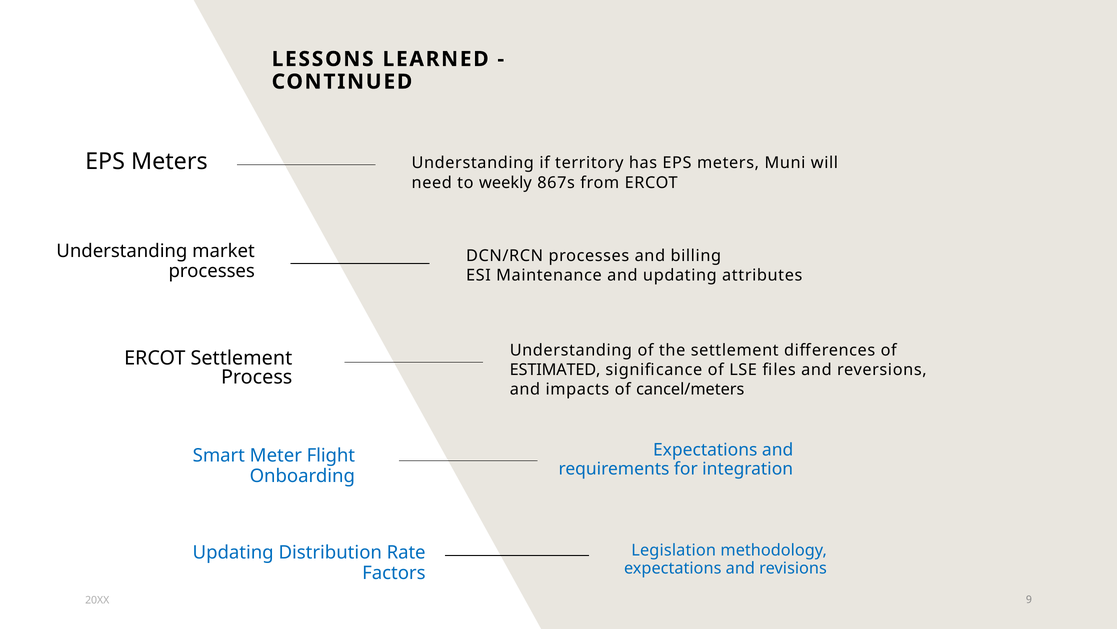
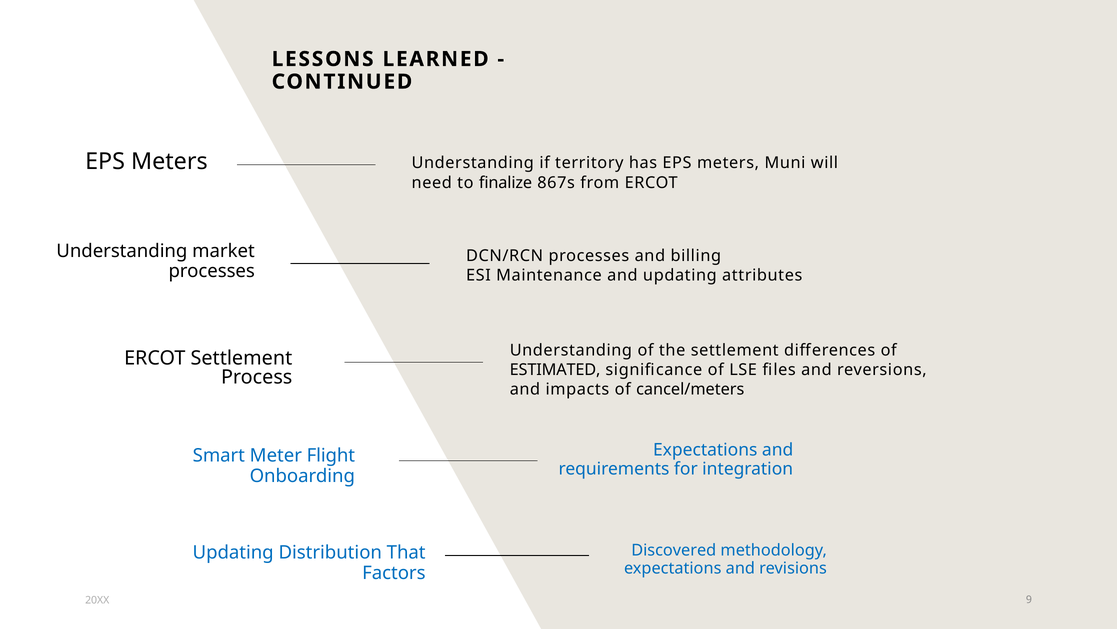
weekly: weekly -> finalize (506, 182)
Legislation: Legislation -> Discovered (674, 550)
Rate: Rate -> That (406, 552)
